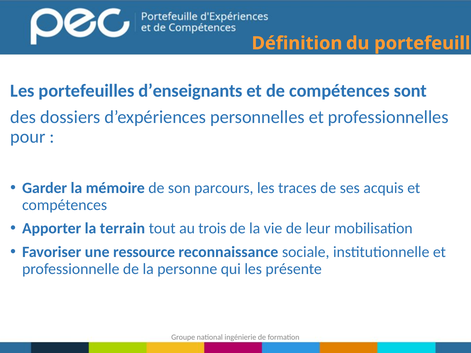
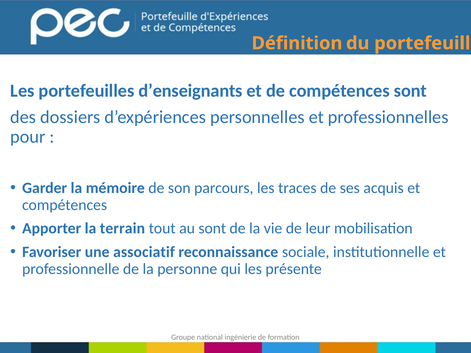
au trois: trois -> sont (212, 229)
ressource: ressource -> associatif (144, 252)
